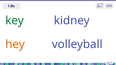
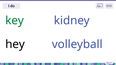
hey colour: orange -> black (15, 44)
